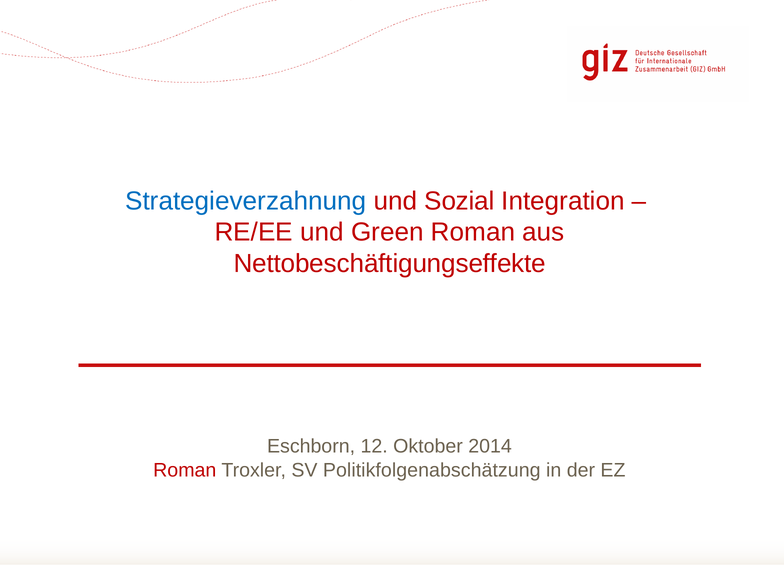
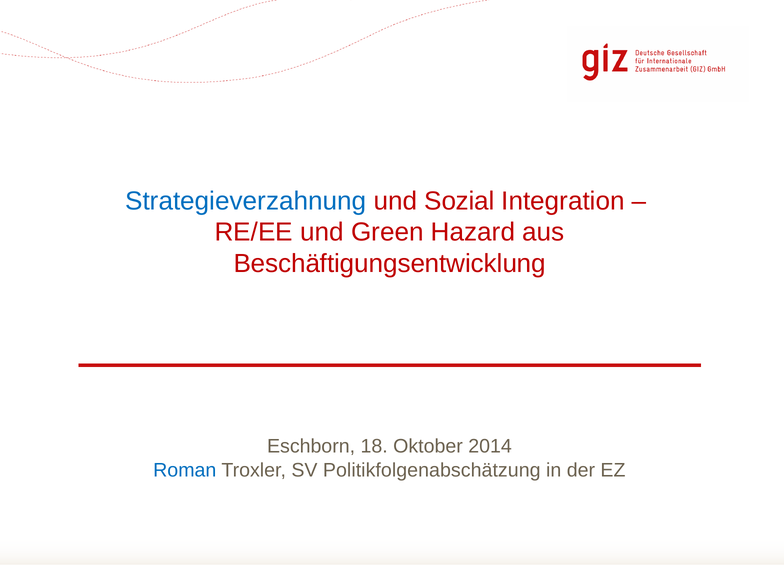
Green Roman: Roman -> Hazard (473, 232)
Nettobeschäftigungseffekte: Nettobeschäftigungseffekte -> Beschäftigungsentwicklung (390, 264)
12: 12 -> 18 (374, 447)
Roman colour: red -> blue (185, 470)
